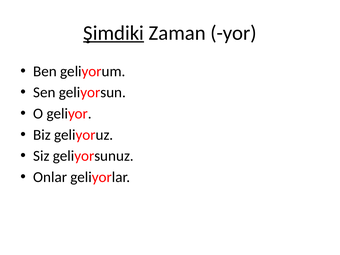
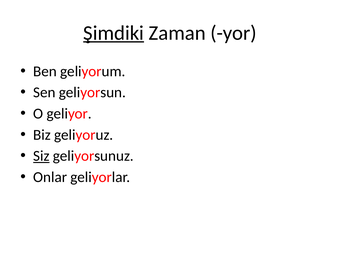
Siz underline: none -> present (41, 156)
